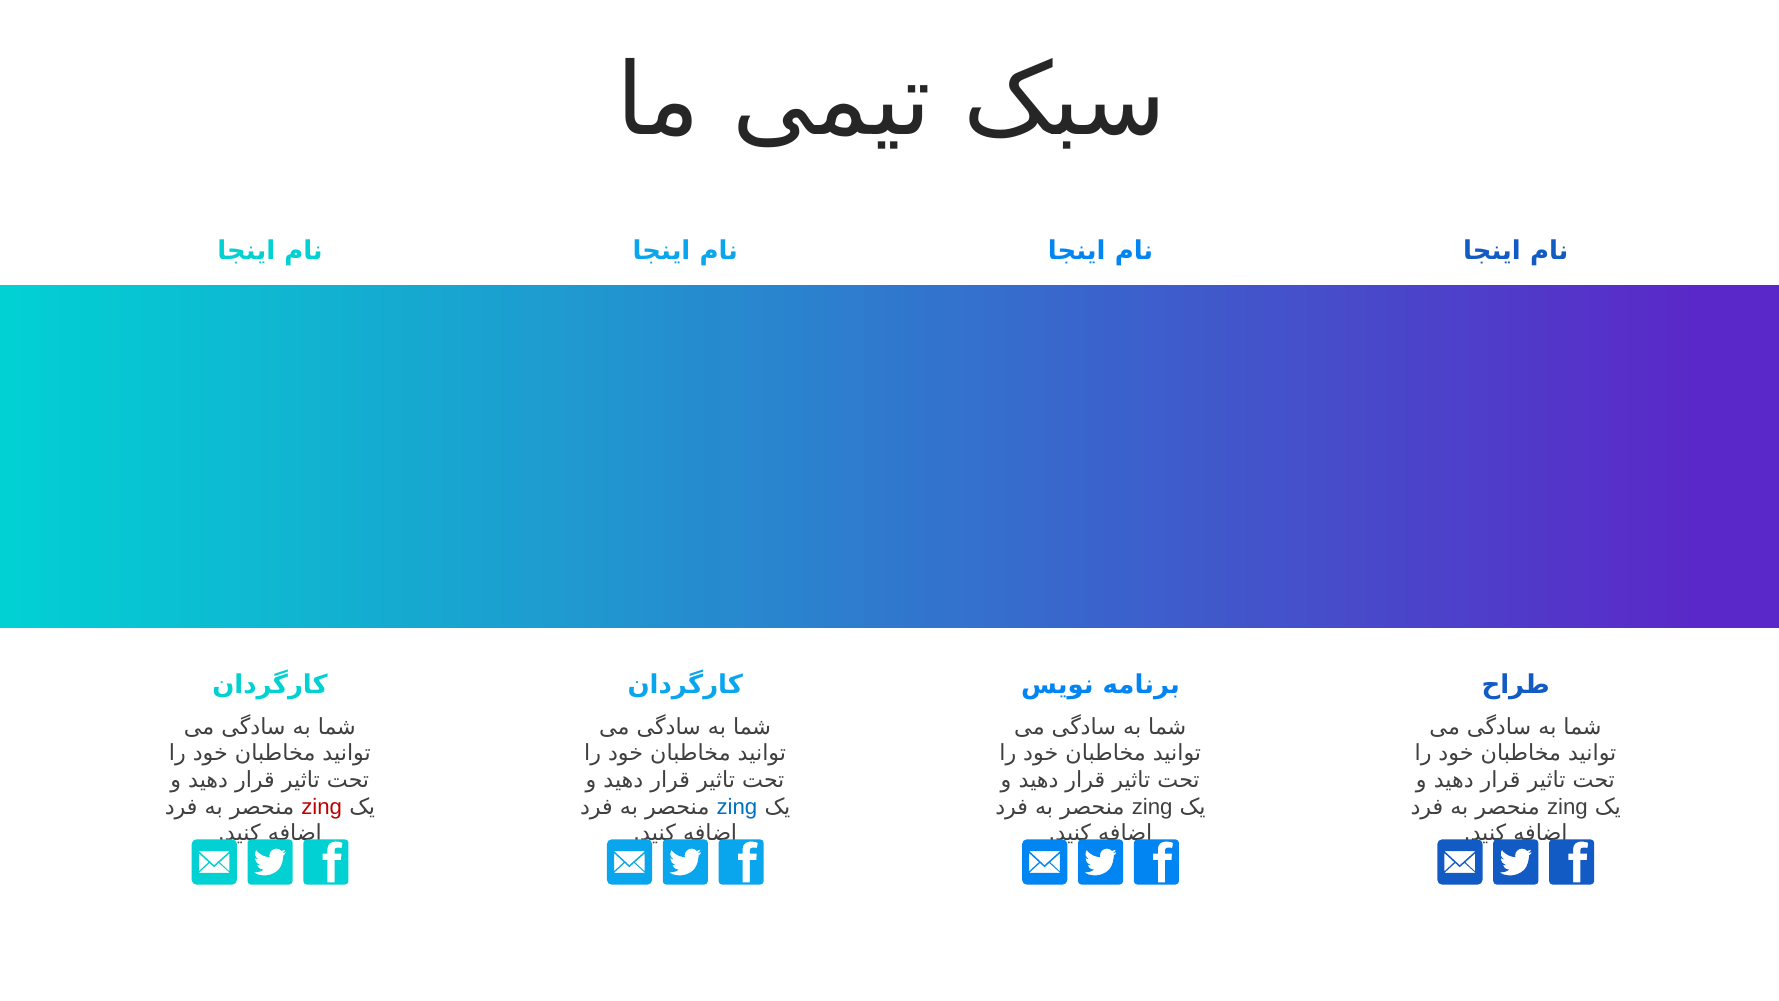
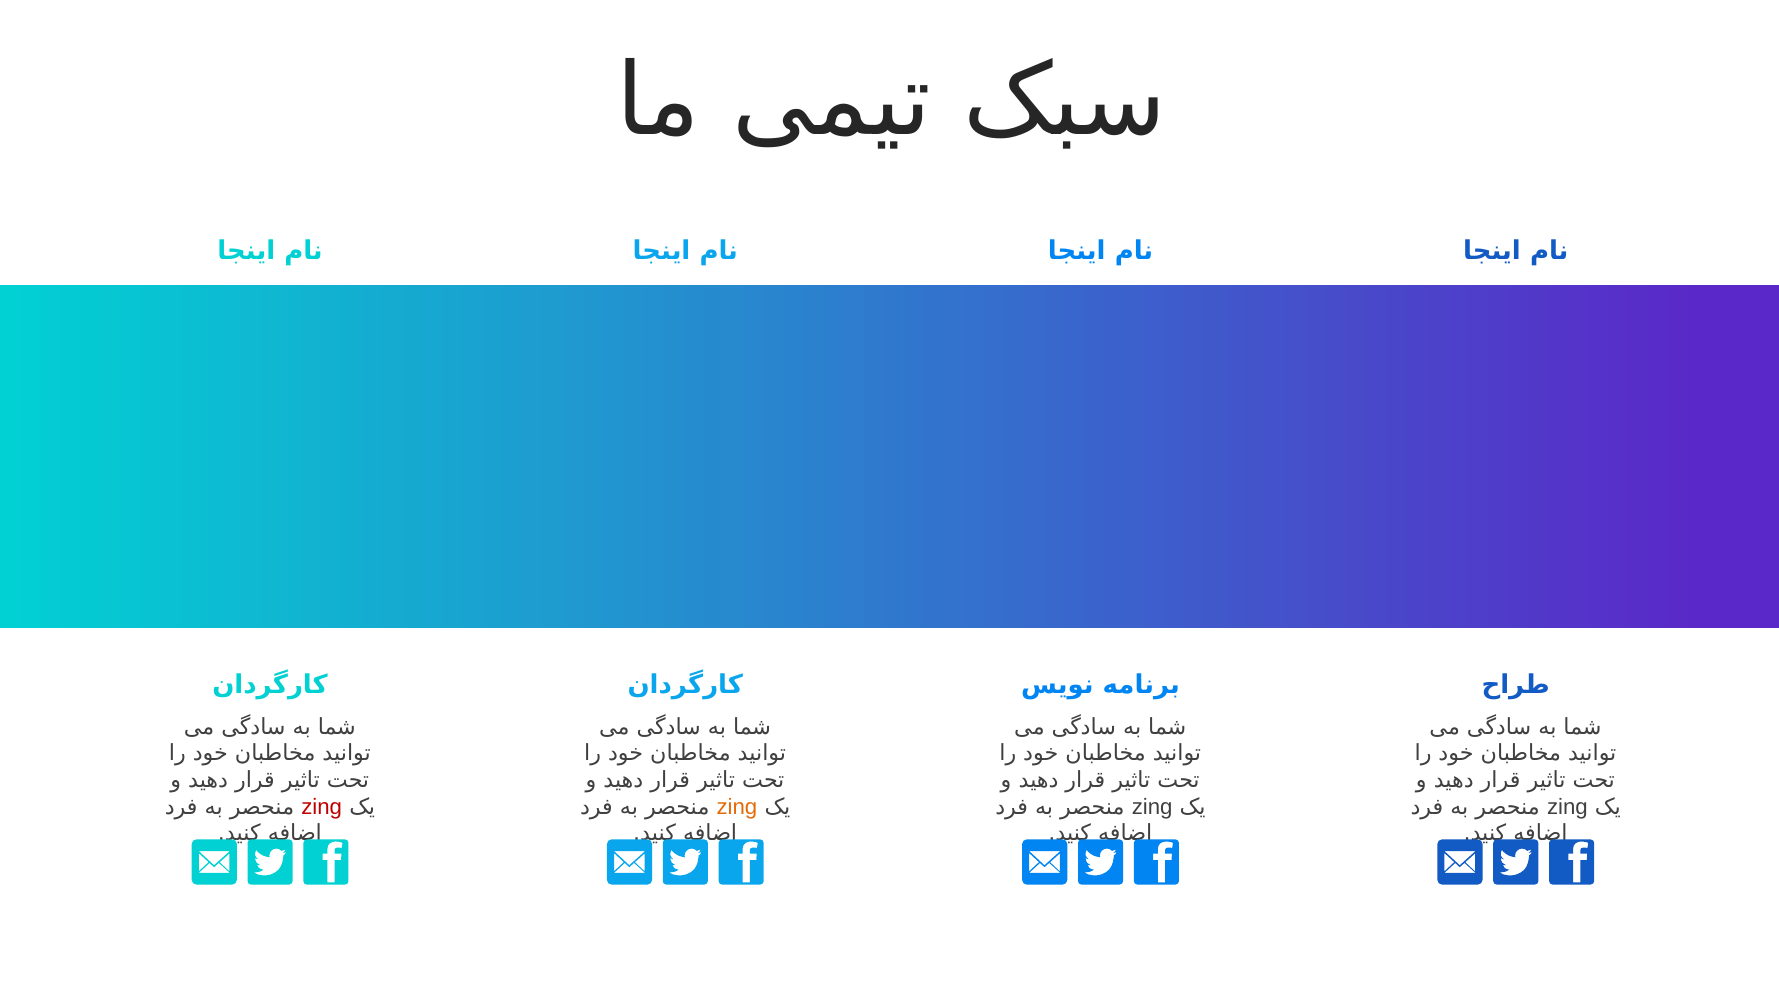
zing colour: blue -> orange (737, 807)
